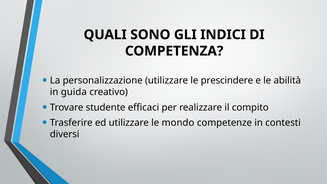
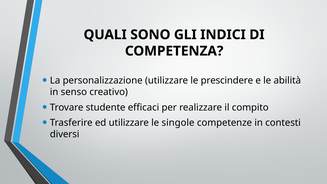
guida: guida -> senso (74, 92)
mondo: mondo -> singole (178, 123)
